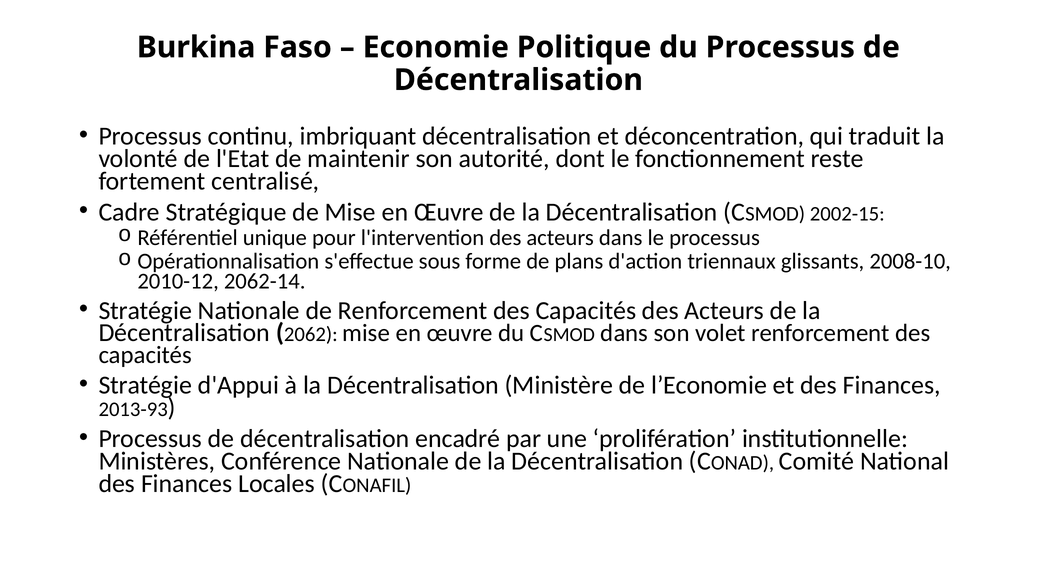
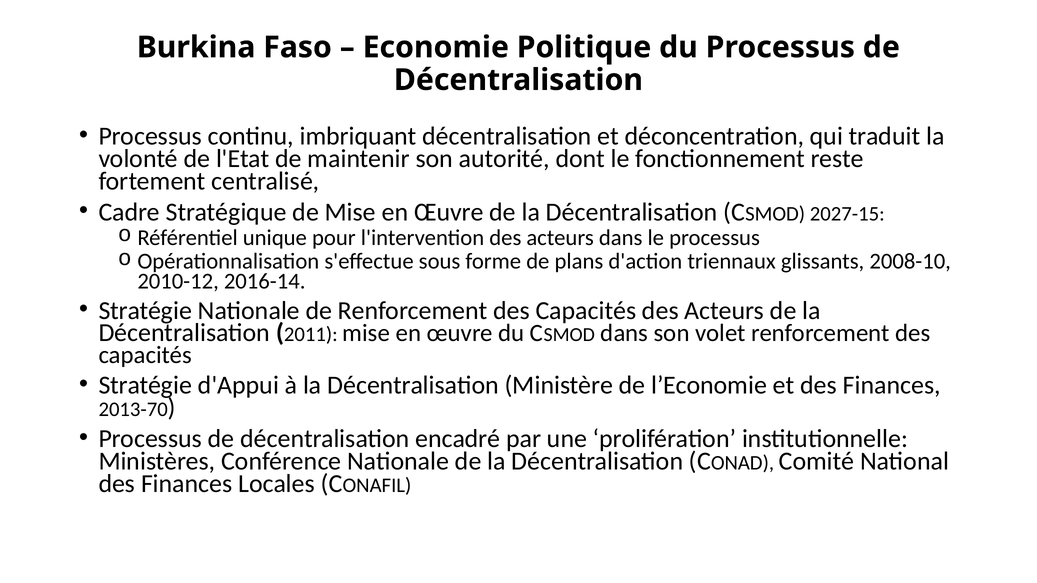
2002-15: 2002-15 -> 2027-15 (847, 214)
2062-14: 2062-14 -> 2016-14 (265, 281)
2062: 2062 -> 2011 (311, 335)
2013-93: 2013-93 -> 2013-70 (133, 410)
